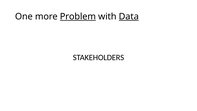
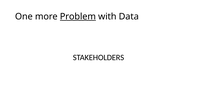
Data underline: present -> none (129, 17)
